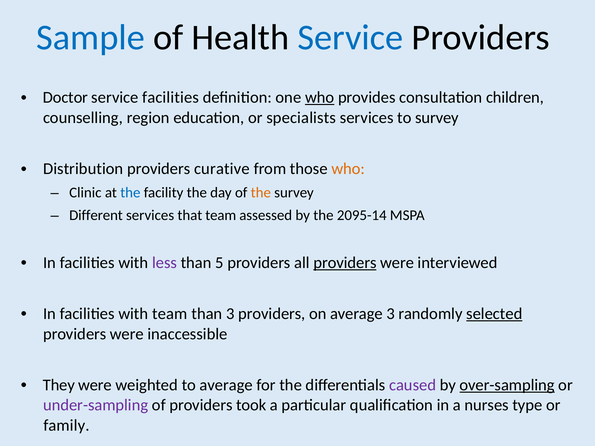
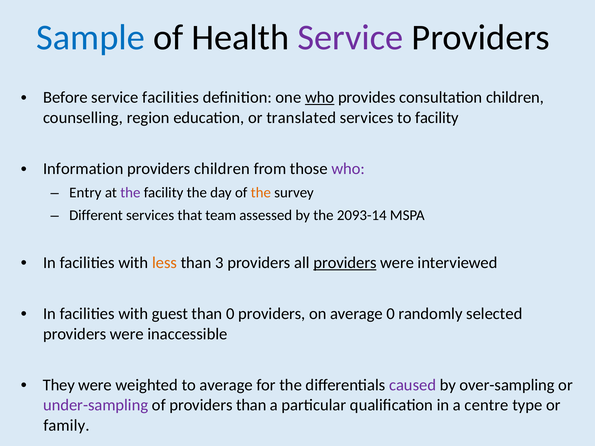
Service colour: blue -> purple (350, 38)
Doctor: Doctor -> Before (65, 98)
specialists: specialists -> translated (301, 118)
to survey: survey -> facility (437, 118)
Distribution: Distribution -> Information (83, 169)
providers curative: curative -> children (222, 169)
who colour: orange -> purple (348, 169)
Clinic: Clinic -> Entry (85, 193)
the colour: blue -> purple (130, 193)
2095-14: 2095-14 -> 2093-14 (362, 215)
less colour: purple -> orange (164, 263)
5: 5 -> 3 (219, 263)
with team: team -> guest (170, 314)
than 3: 3 -> 0 (230, 314)
average 3: 3 -> 0 (391, 314)
selected underline: present -> none (494, 314)
over-sampling underline: present -> none (507, 385)
providers took: took -> than (251, 405)
nurses: nurses -> centre (487, 405)
